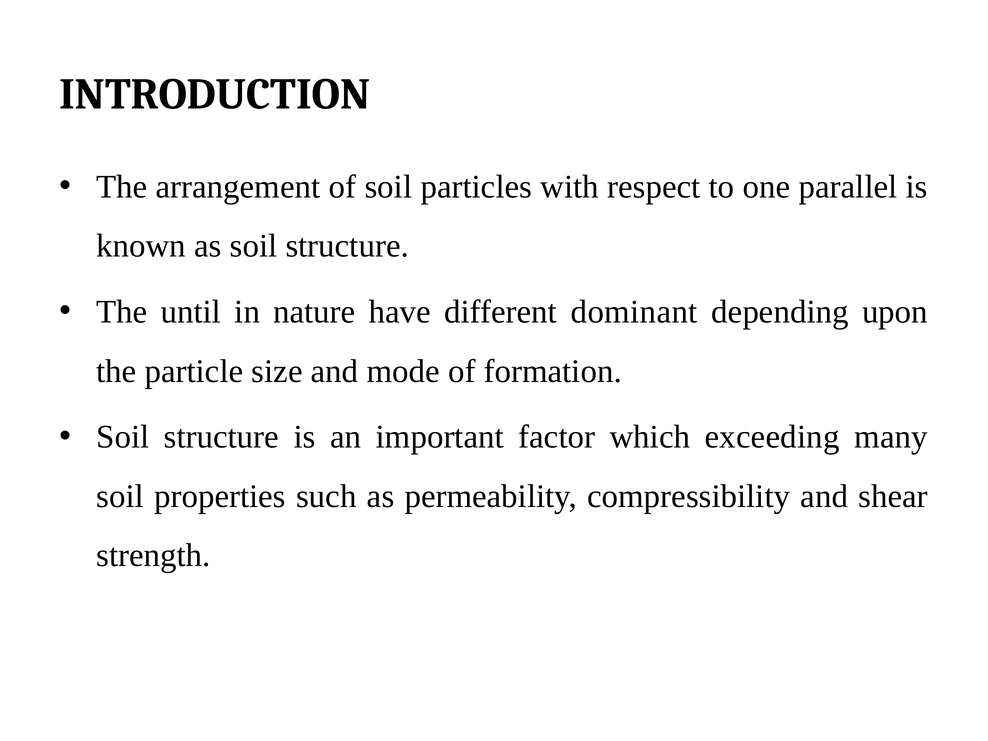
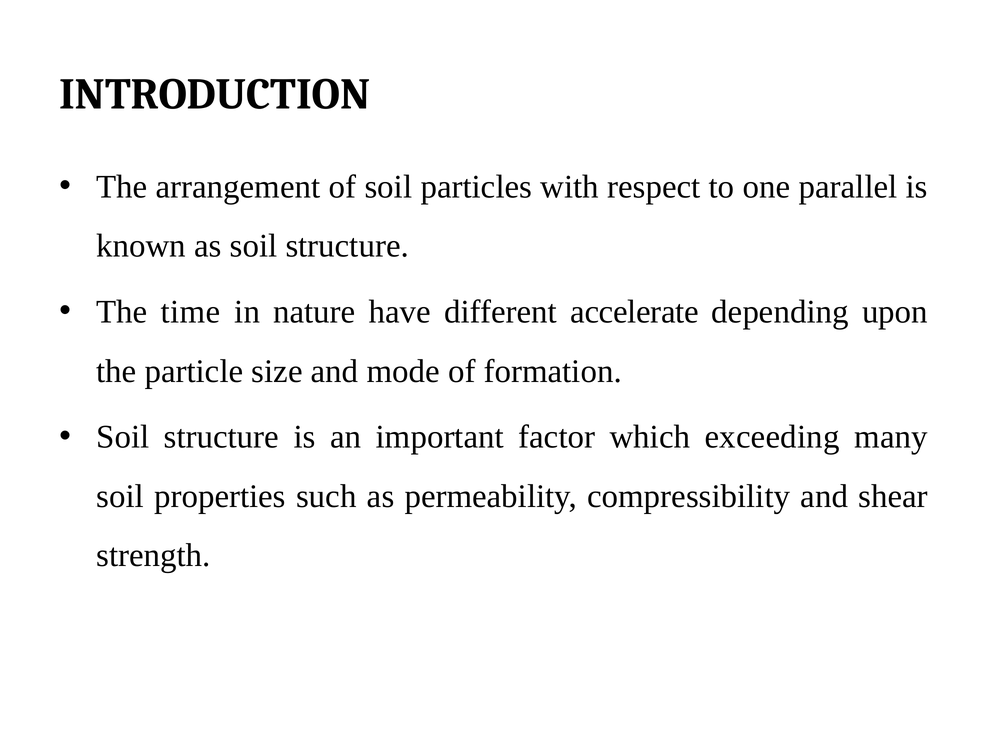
until: until -> time (191, 312)
dominant: dominant -> accelerate (634, 312)
